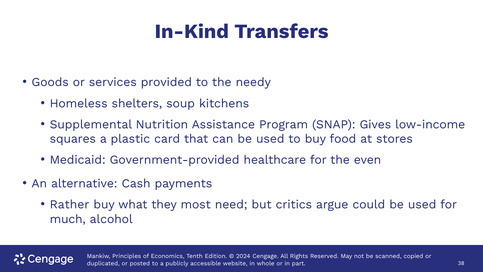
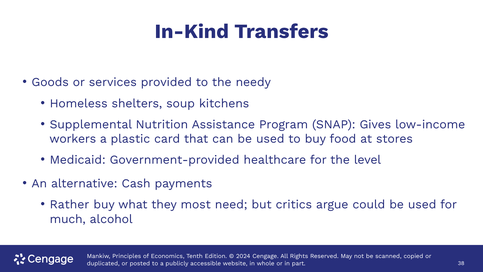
squares: squares -> workers (73, 139)
even: even -> level (368, 160)
